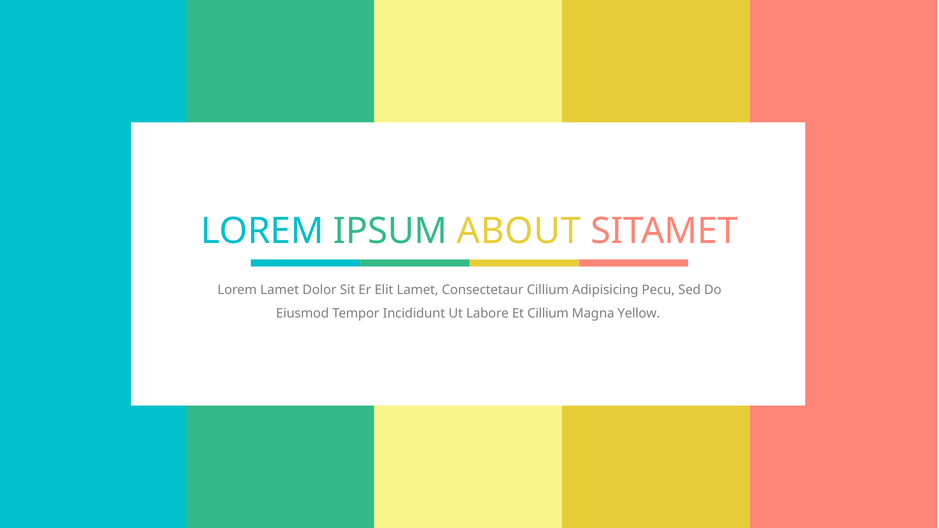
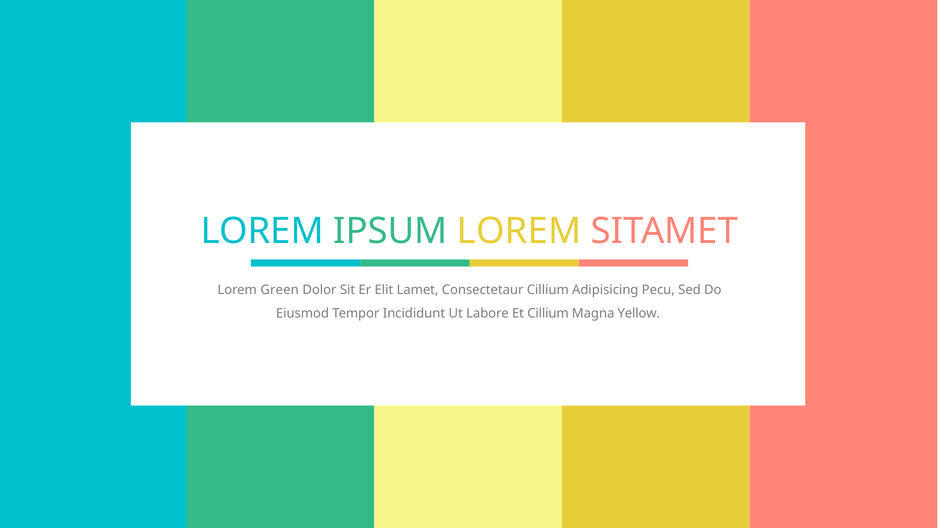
IPSUM ABOUT: ABOUT -> LOREM (519, 231)
Lorem Lamet: Lamet -> Green (280, 290)
